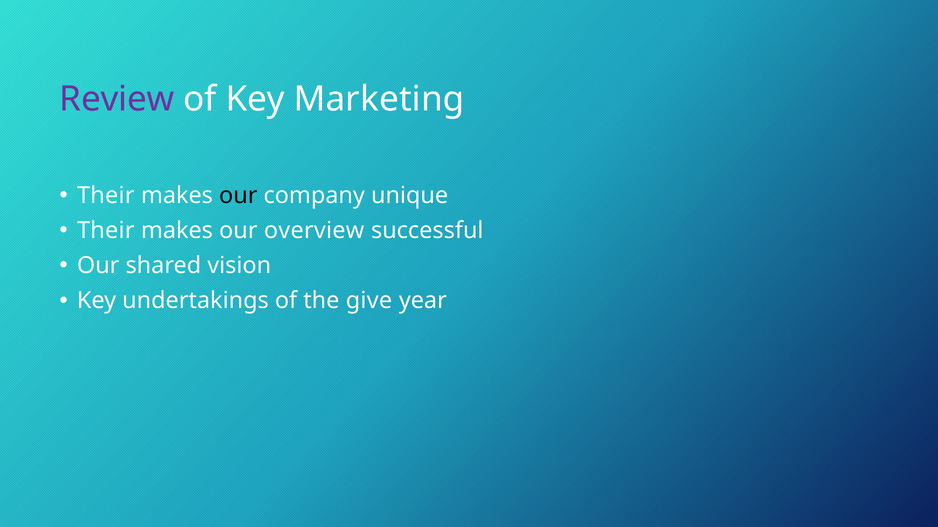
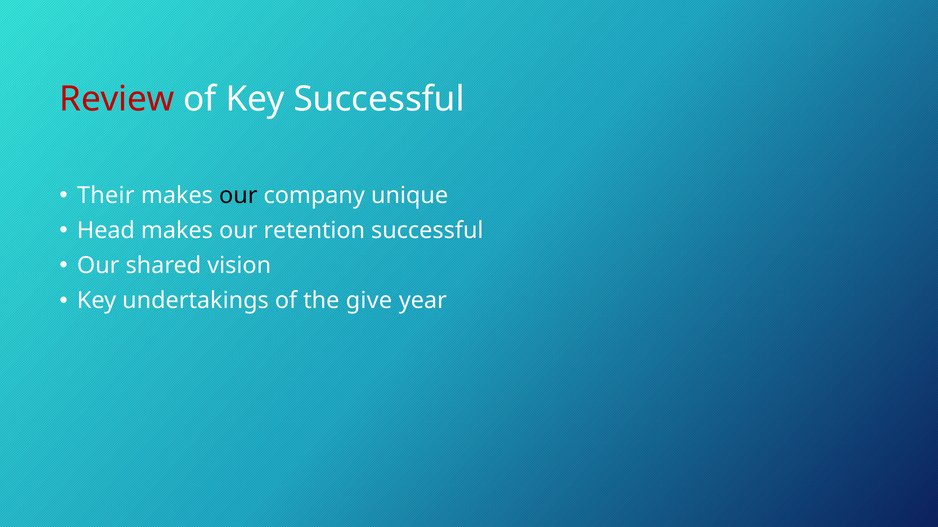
Review colour: purple -> red (117, 99)
Key Marketing: Marketing -> Successful (379, 99)
Their: Their -> Head (106, 231)
overview: overview -> retention (314, 231)
